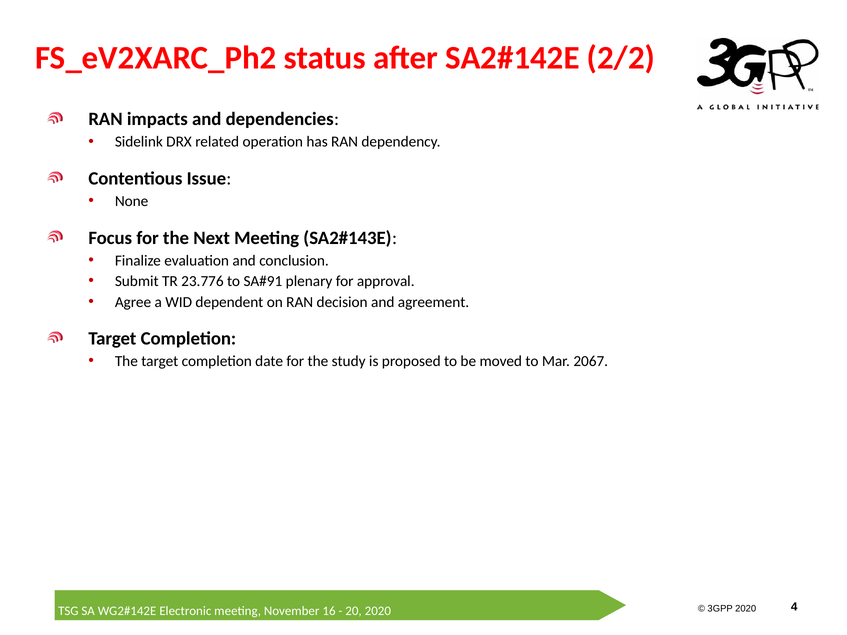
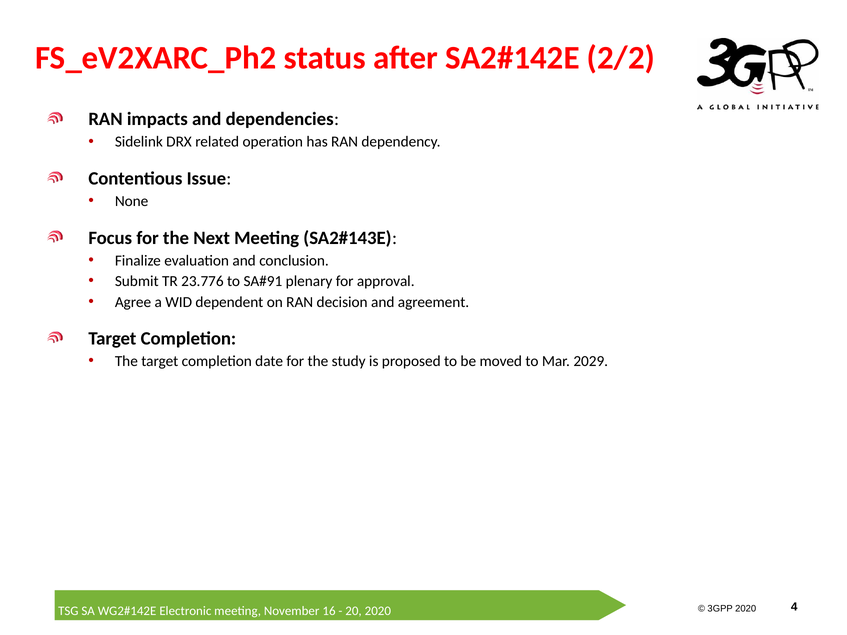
2067: 2067 -> 2029 (591, 361)
